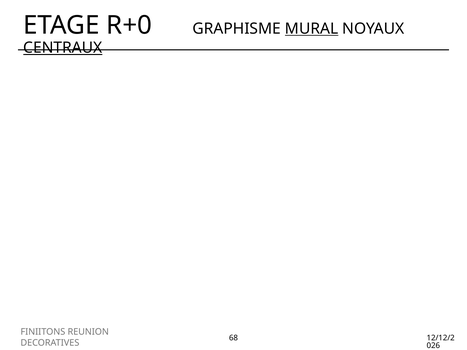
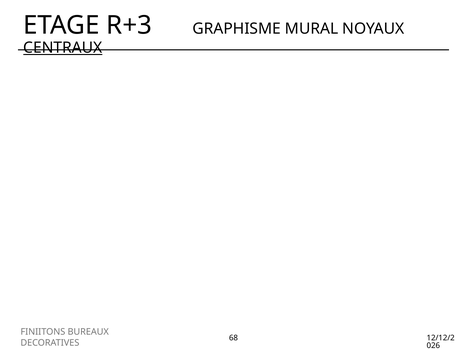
R+0: R+0 -> R+3 (129, 25)
MURAL underline: present -> none (312, 29)
REUNION: REUNION -> BUREAUX (88, 332)
